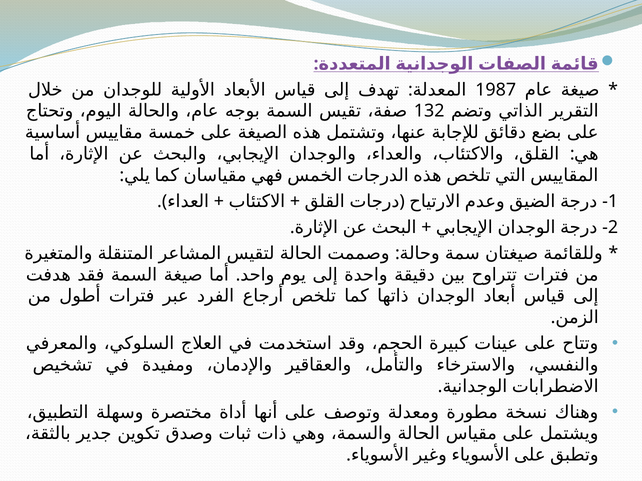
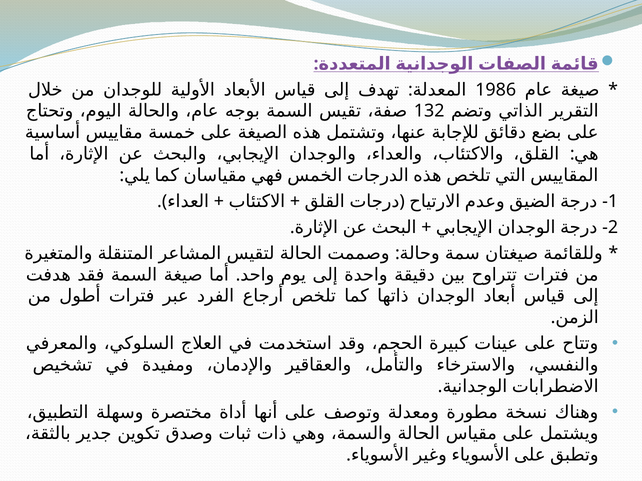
1987: 1987 -> 1986 (496, 90)
